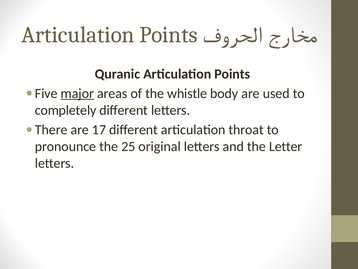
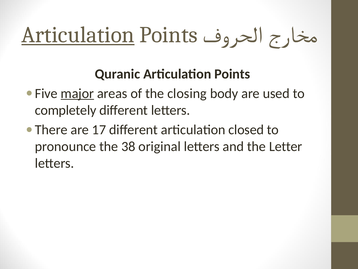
Articulation underline: none -> present (78, 35)
whistle: whistle -> closing (187, 93)
throat: throat -> closed (246, 129)
25: 25 -> 38 (128, 146)
